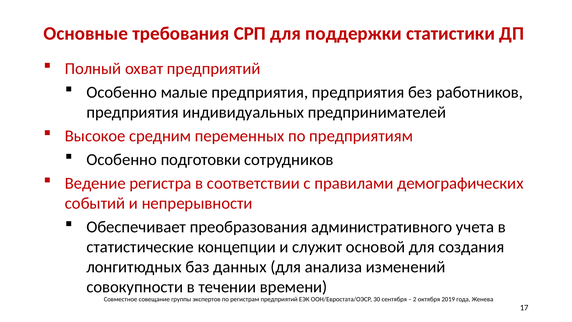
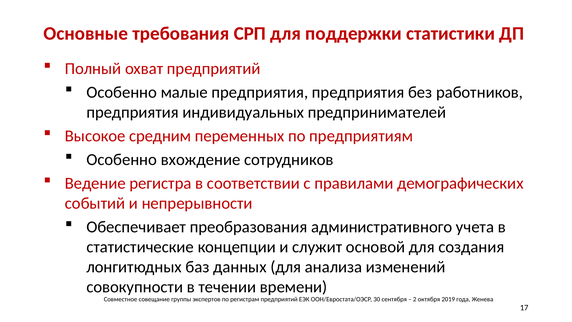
подготовки: подготовки -> вхождение (201, 160)
